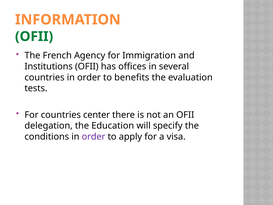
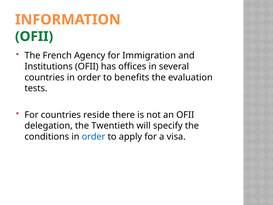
center: center -> reside (96, 115)
Education: Education -> Twentieth (113, 126)
order colour: purple -> blue (94, 136)
